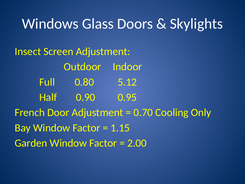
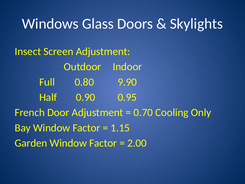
5.12: 5.12 -> 9.90 (127, 82)
